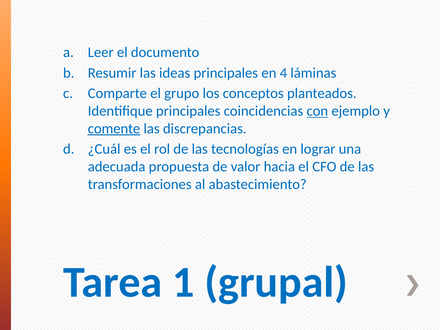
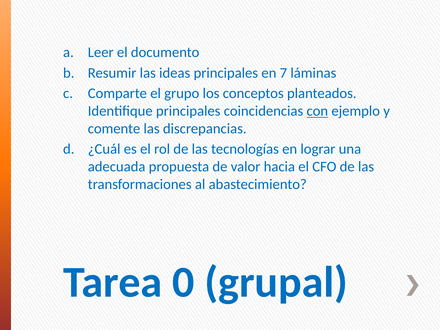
4: 4 -> 7 (283, 73)
comente underline: present -> none (114, 129)
1: 1 -> 0 (183, 282)
